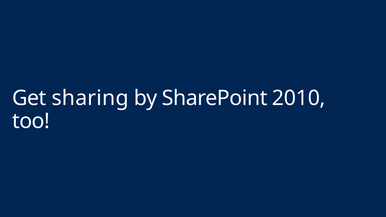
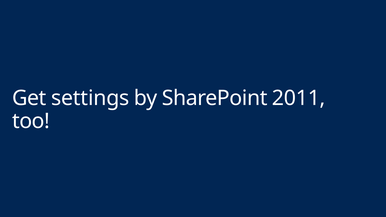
sharing: sharing -> settings (90, 98)
2010: 2010 -> 2011 (299, 98)
